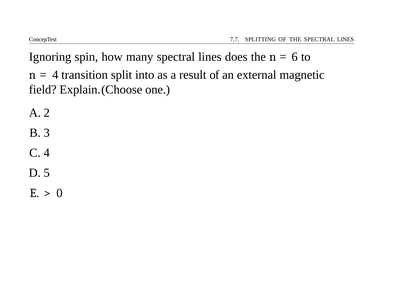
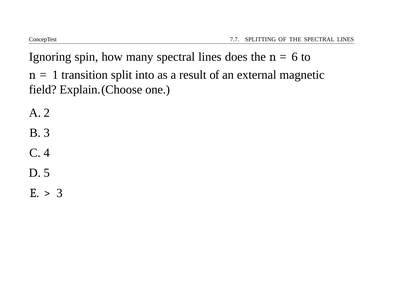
4: 4 -> 1 (55, 75)
0: 0 -> 3 (59, 193)
